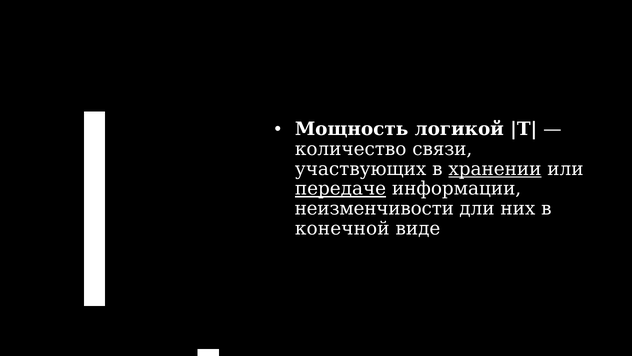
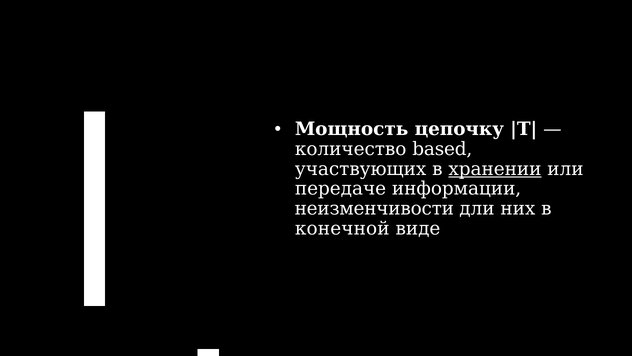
логикой: логикой -> цепочку (459, 129)
связи: связи -> based (442, 149)
передаче underline: present -> none (341, 189)
